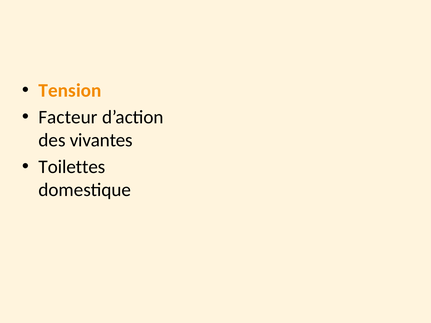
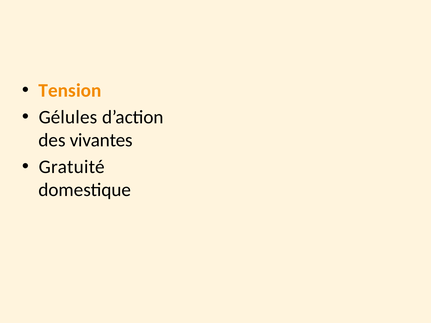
Facteur: Facteur -> Gélules (68, 117)
Toilettes: Toilettes -> Gratuité (72, 167)
